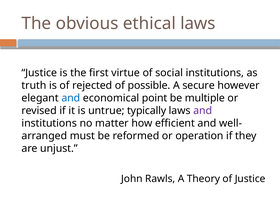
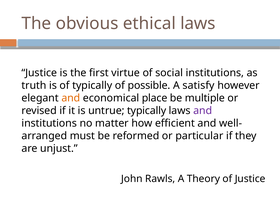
of rejected: rejected -> typically (92, 85)
secure: secure -> satisfy (199, 85)
and colour: blue -> orange (71, 98)
point: point -> place (155, 98)
operation: operation -> particular (199, 136)
